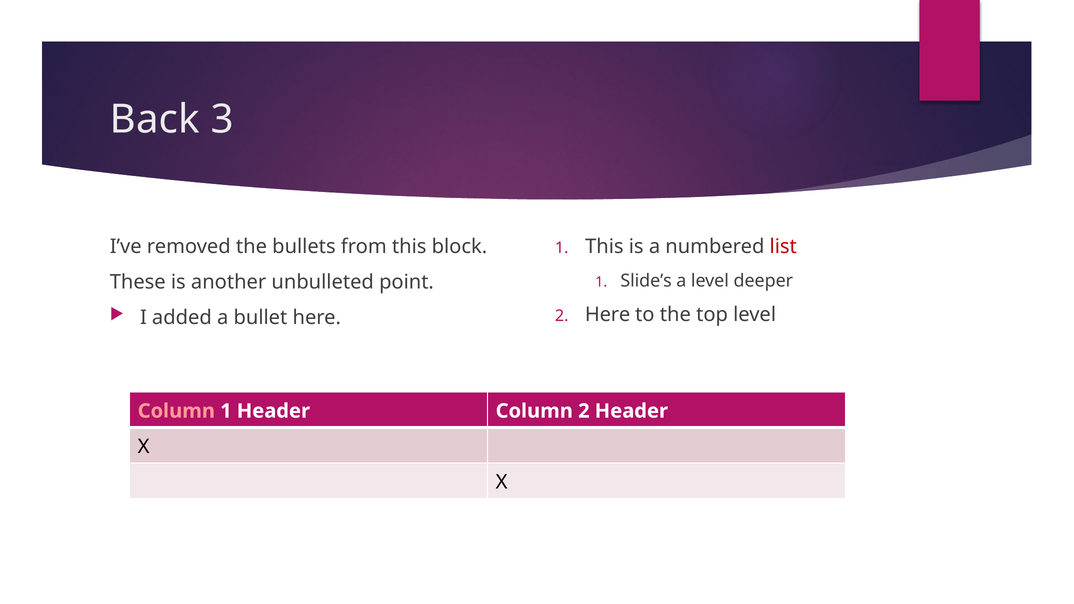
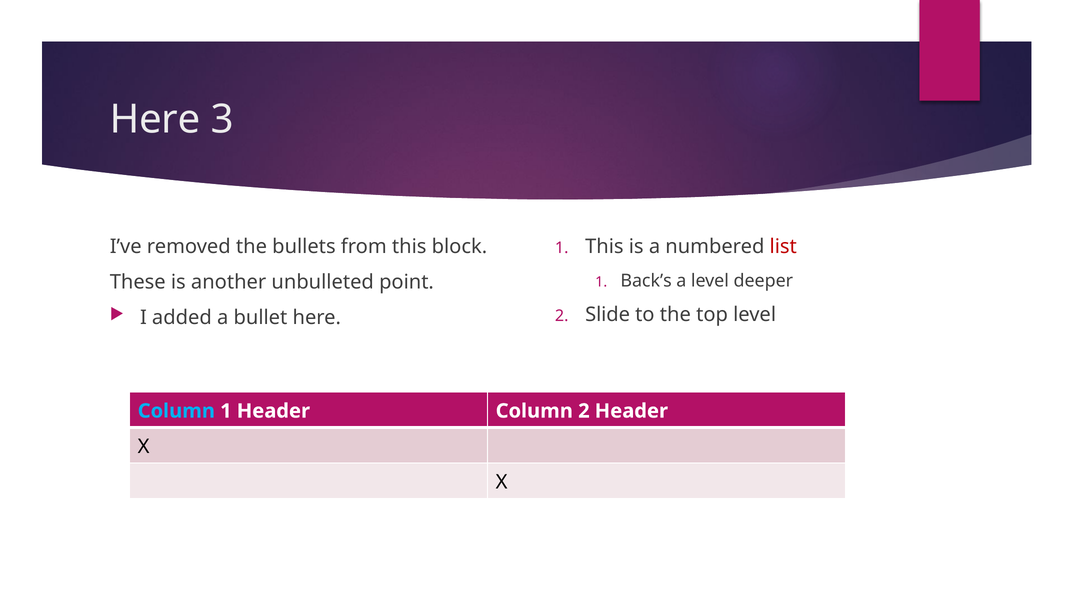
Back: Back -> Here (155, 120)
Slide’s: Slide’s -> Back’s (646, 281)
2 Here: Here -> Slide (608, 315)
Column colour: pink -> light blue (176, 411)
